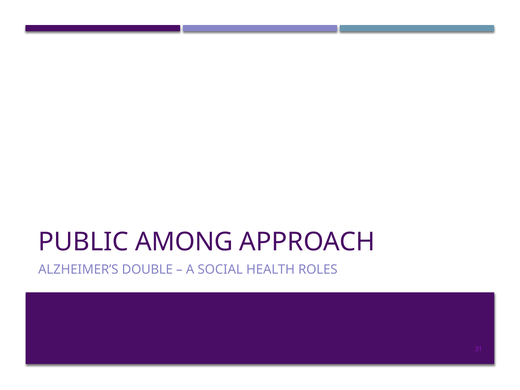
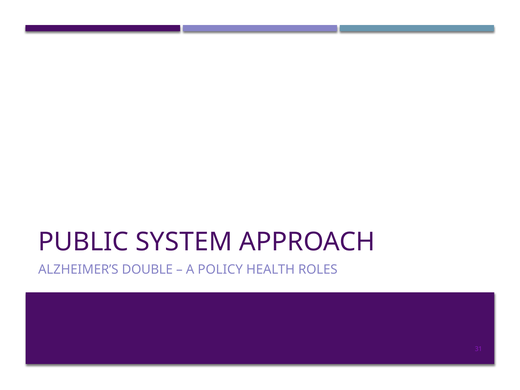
AMONG: AMONG -> SYSTEM (184, 242)
SOCIAL: SOCIAL -> POLICY (220, 270)
